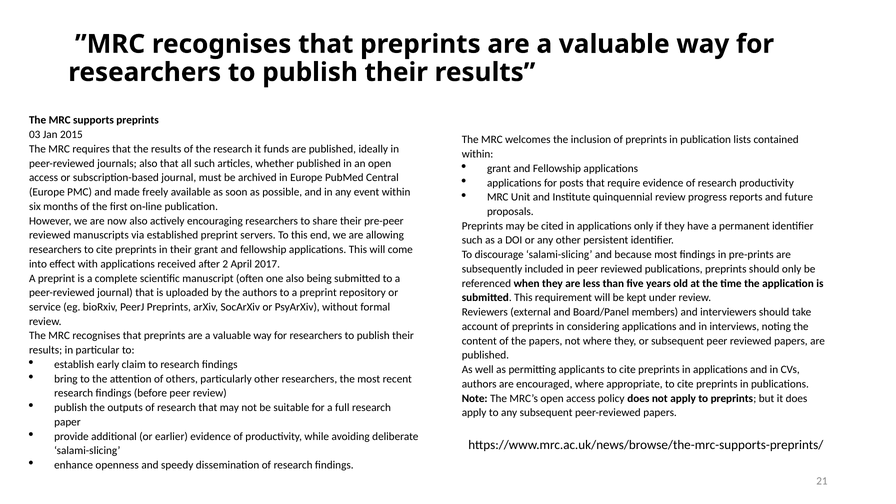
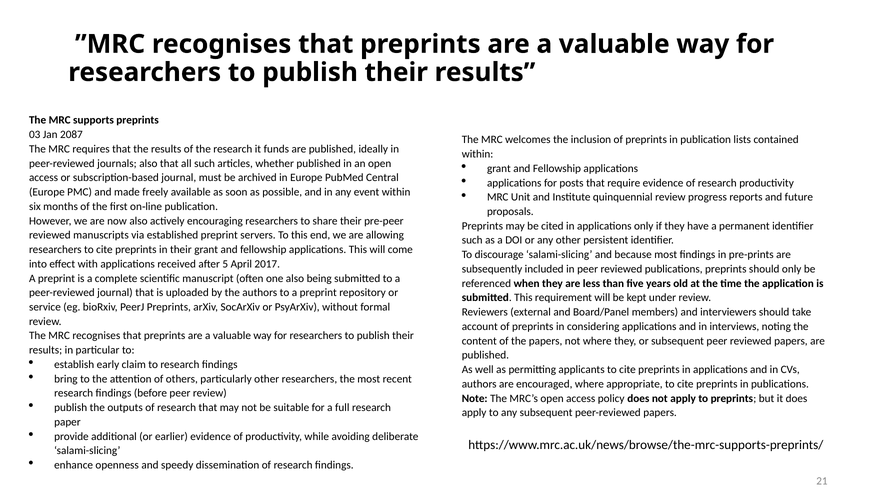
2015: 2015 -> 2087 (71, 135)
2: 2 -> 5 (225, 264)
